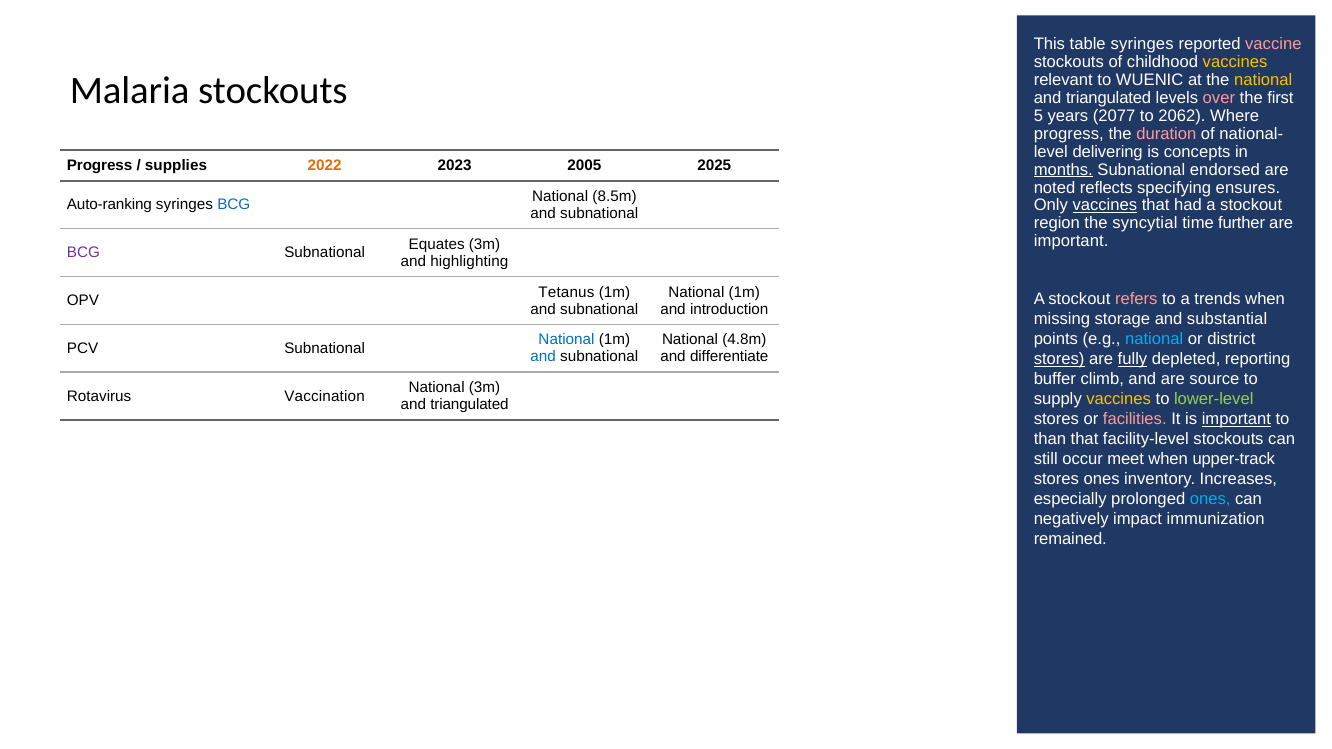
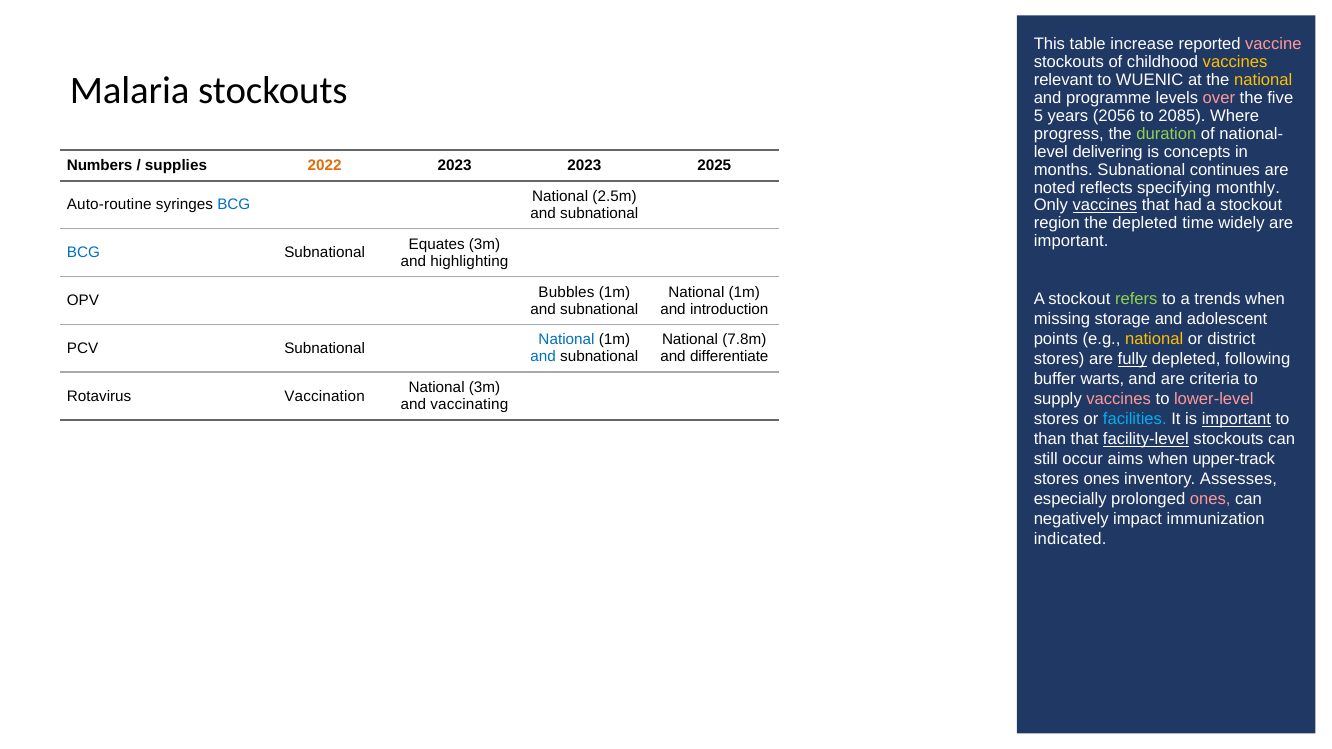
table syringes: syringes -> increase (1142, 44)
triangulated: triangulated -> programme (1108, 98)
first: first -> five (1280, 98)
2077: 2077 -> 2056 (1114, 116)
2062: 2062 -> 2085 (1182, 116)
duration colour: pink -> light green (1166, 134)
Progress: Progress -> Numbers (100, 166)
2023 2005: 2005 -> 2023 (584, 166)
months underline: present -> none (1063, 170)
endorsed: endorsed -> continues (1225, 170)
ensures: ensures -> monthly (1248, 188)
8.5m: 8.5m -> 2.5m (615, 196)
Auto-ranking: Auto-ranking -> Auto-routine (109, 205)
the syncytial: syncytial -> depleted (1145, 224)
further: further -> widely (1242, 224)
BCG colour: purple -> blue (83, 253)
Tetanus: Tetanus -> Bubbles (566, 292)
refers colour: pink -> light green (1136, 299)
substantial: substantial -> adolescent (1227, 319)
national colour: light blue -> yellow (1154, 339)
4.8m: 4.8m -> 7.8m (744, 340)
stores underline: present -> none (1059, 359)
reporting: reporting -> following (1258, 359)
climb: climb -> warts (1102, 379)
source: source -> criteria (1214, 379)
vaccines colour: yellow -> pink (1119, 399)
lower-level colour: light green -> pink (1214, 399)
triangulated: triangulated -> vaccinating (469, 405)
facilities colour: pink -> light blue (1135, 419)
facility-level underline: none -> present (1146, 439)
meet: meet -> aims (1125, 459)
Increases: Increases -> Assesses (1238, 479)
ones colour: light blue -> pink (1210, 499)
remained: remained -> indicated (1070, 539)
